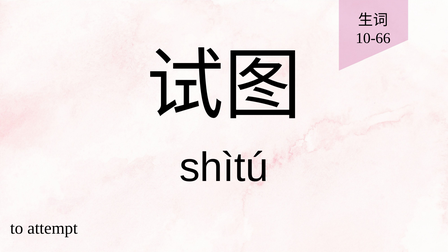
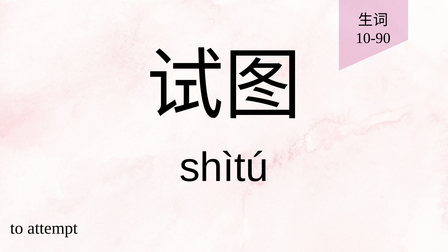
10-66: 10-66 -> 10-90 (373, 38)
